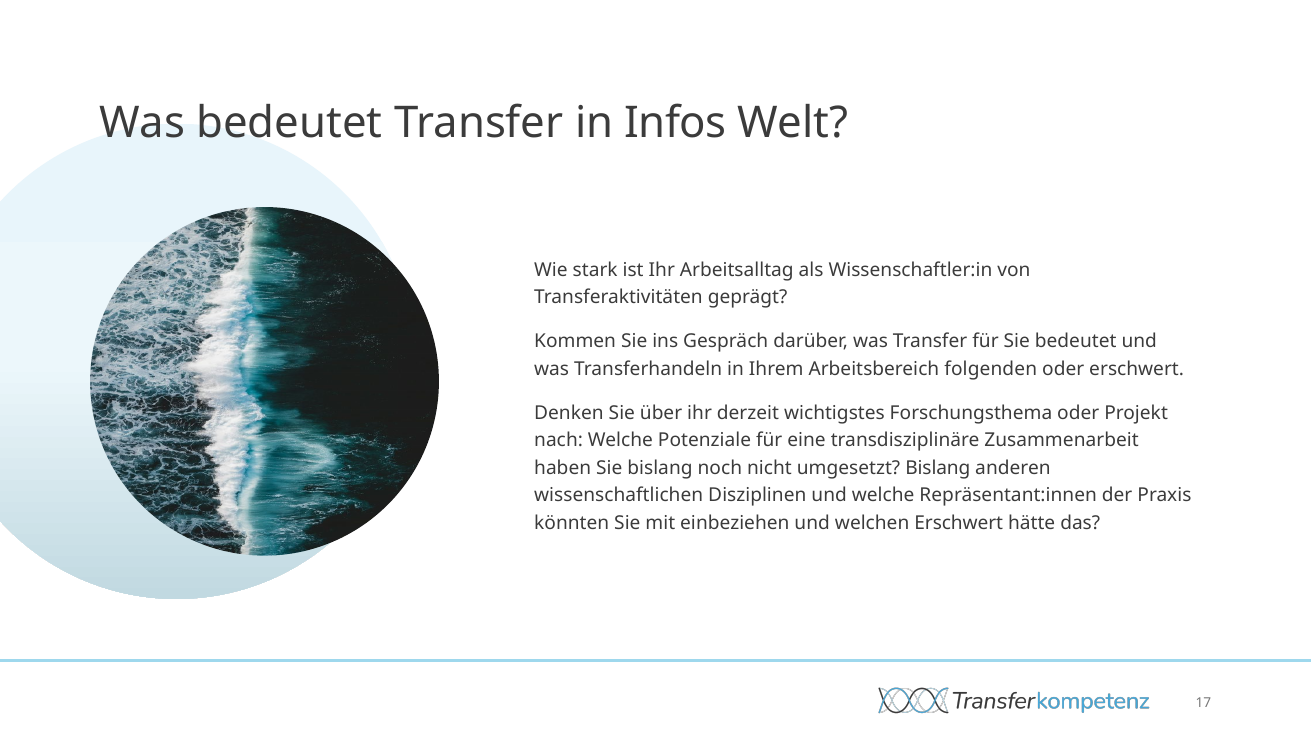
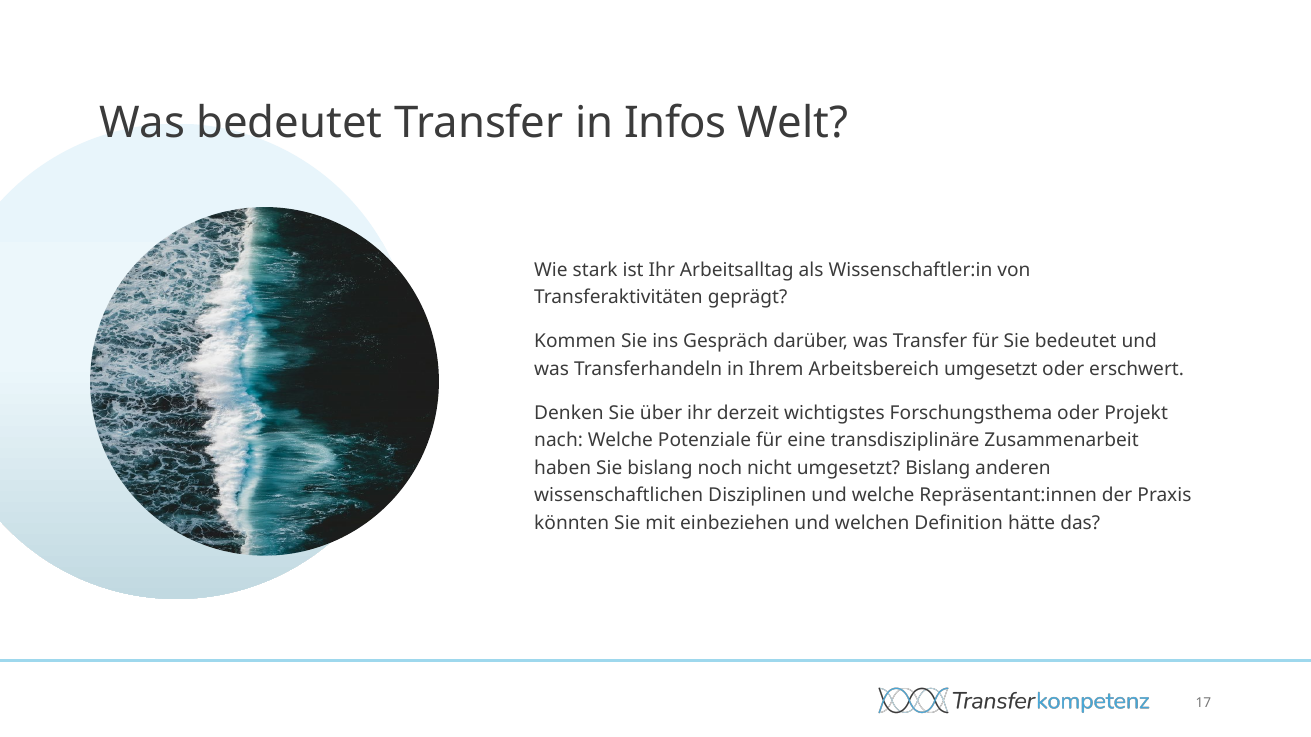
Arbeitsbereich folgenden: folgenden -> umgesetzt (991, 369)
welchen Erschwert: Erschwert -> Definition (959, 523)
